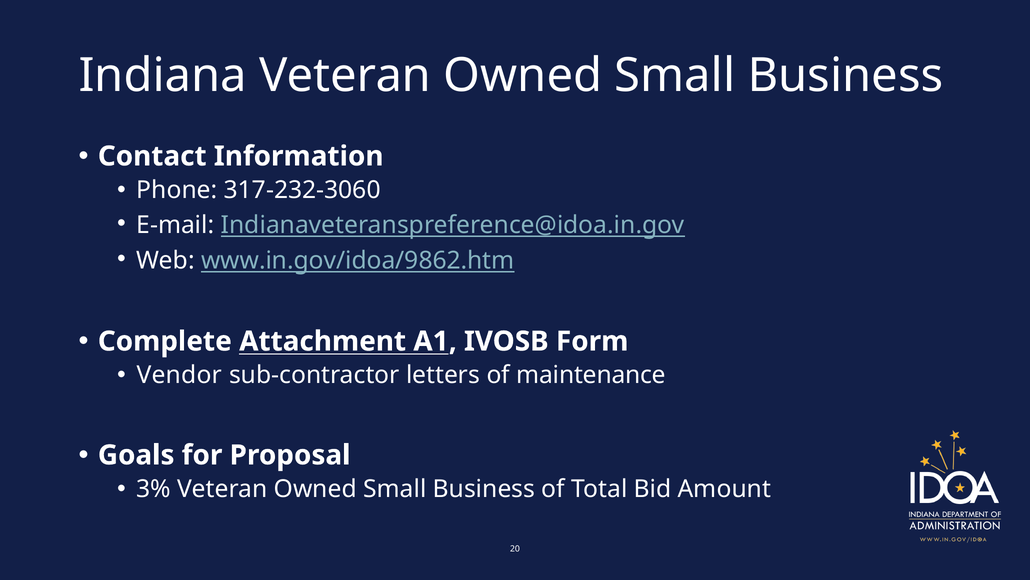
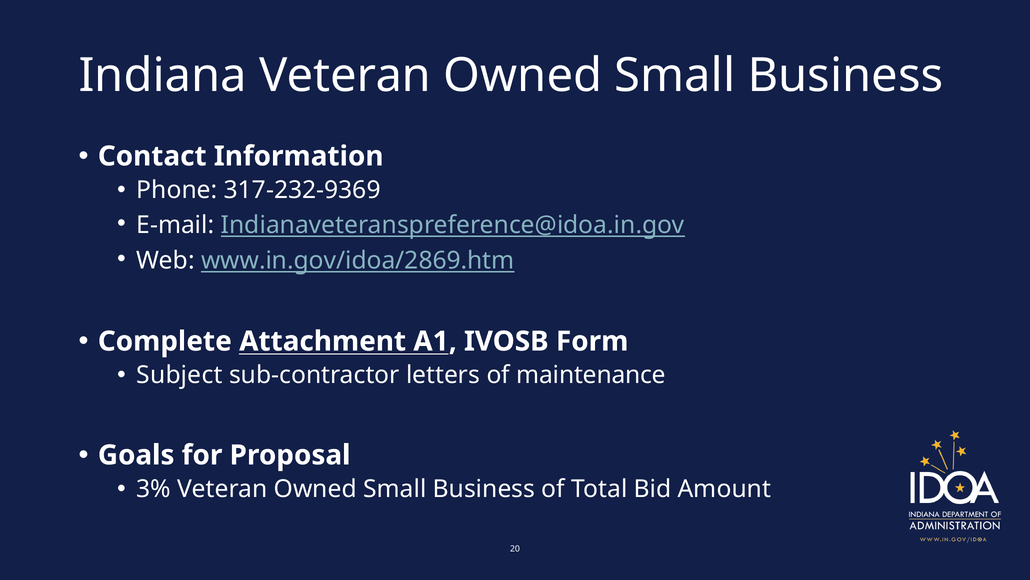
317-232-3060: 317-232-3060 -> 317-232-9369 (302, 190)
www.in.gov/idoa/9862.htm: www.in.gov/idoa/9862.htm -> www.in.gov/idoa/2869.htm (358, 260)
Vendor: Vendor -> Subject (179, 375)
